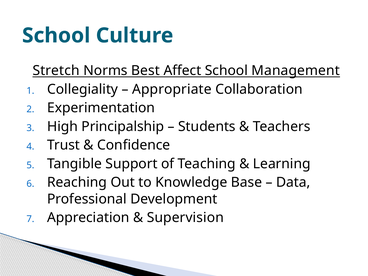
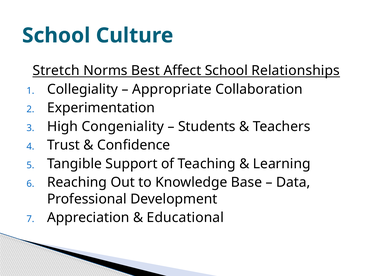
Management: Management -> Relationships (296, 71)
Principalship: Principalship -> Congeniality (123, 127)
Supervision: Supervision -> Educational (185, 218)
